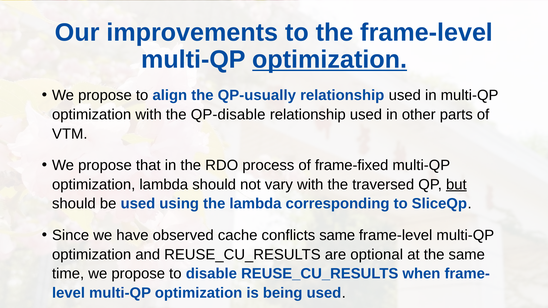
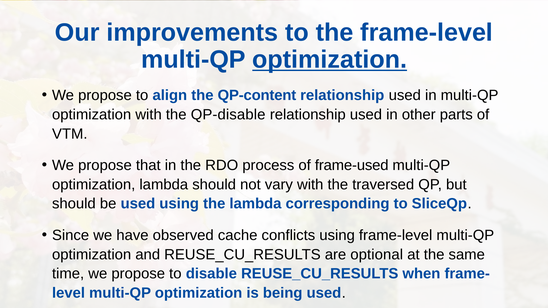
QP-usually: QP-usually -> QP-content (257, 95)
frame-fixed: frame-fixed -> frame-used (352, 165)
but underline: present -> none (456, 185)
conflicts same: same -> using (337, 235)
